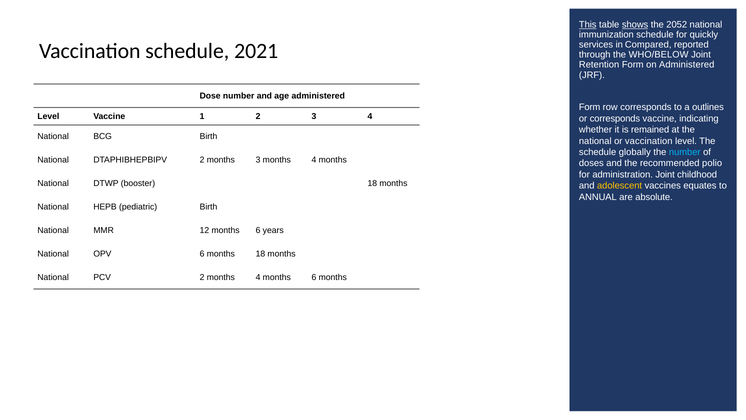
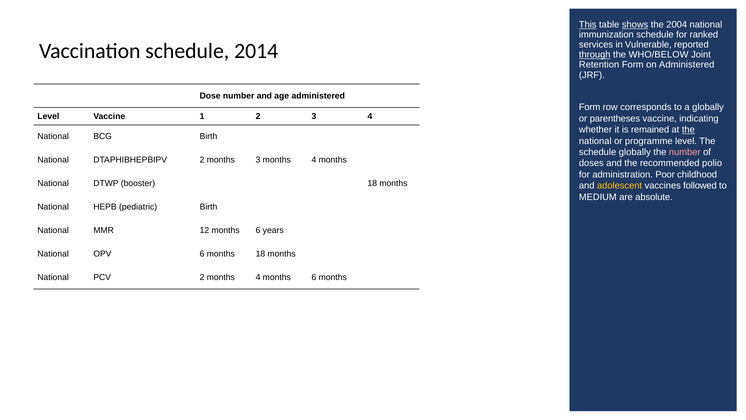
2052: 2052 -> 2004 (677, 25)
quickly: quickly -> ranked (704, 35)
Compared: Compared -> Vulnerable (648, 45)
2021: 2021 -> 2014 (256, 51)
through underline: none -> present (595, 55)
a outlines: outlines -> globally (708, 107)
or corresponds: corresponds -> parentheses (615, 118)
the underline: none -> present (688, 130)
or vaccination: vaccination -> programme (649, 141)
number colour: light blue -> pink (685, 152)
administration Joint: Joint -> Poor (665, 174)
equates: equates -> followed (700, 186)
ANNUAL: ANNUAL -> MEDIUM (598, 197)
